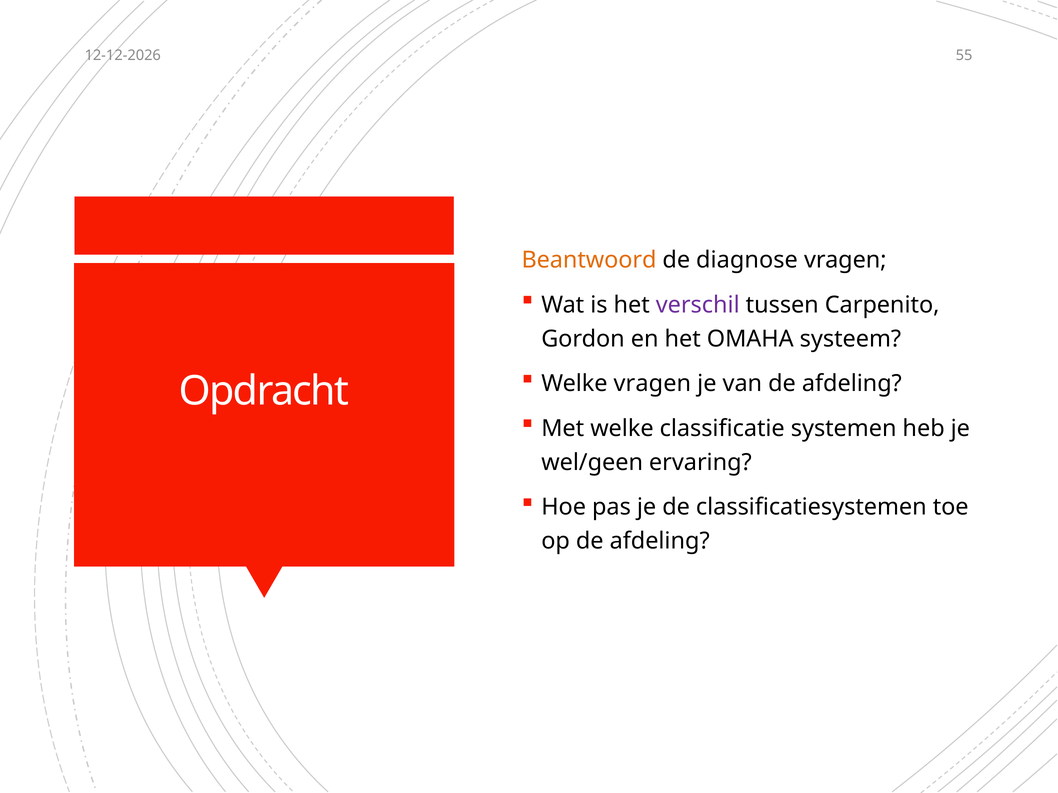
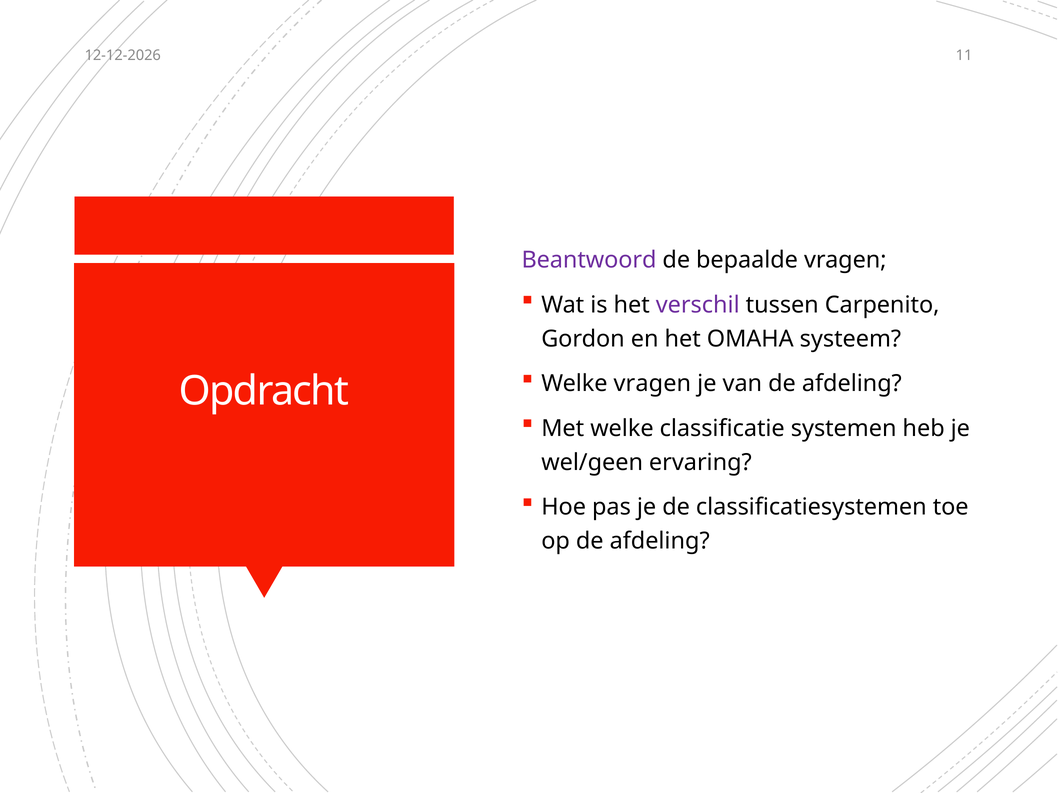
55: 55 -> 11 (964, 55)
Beantwoord colour: orange -> purple (589, 260)
diagnose: diagnose -> bepaalde (747, 260)
